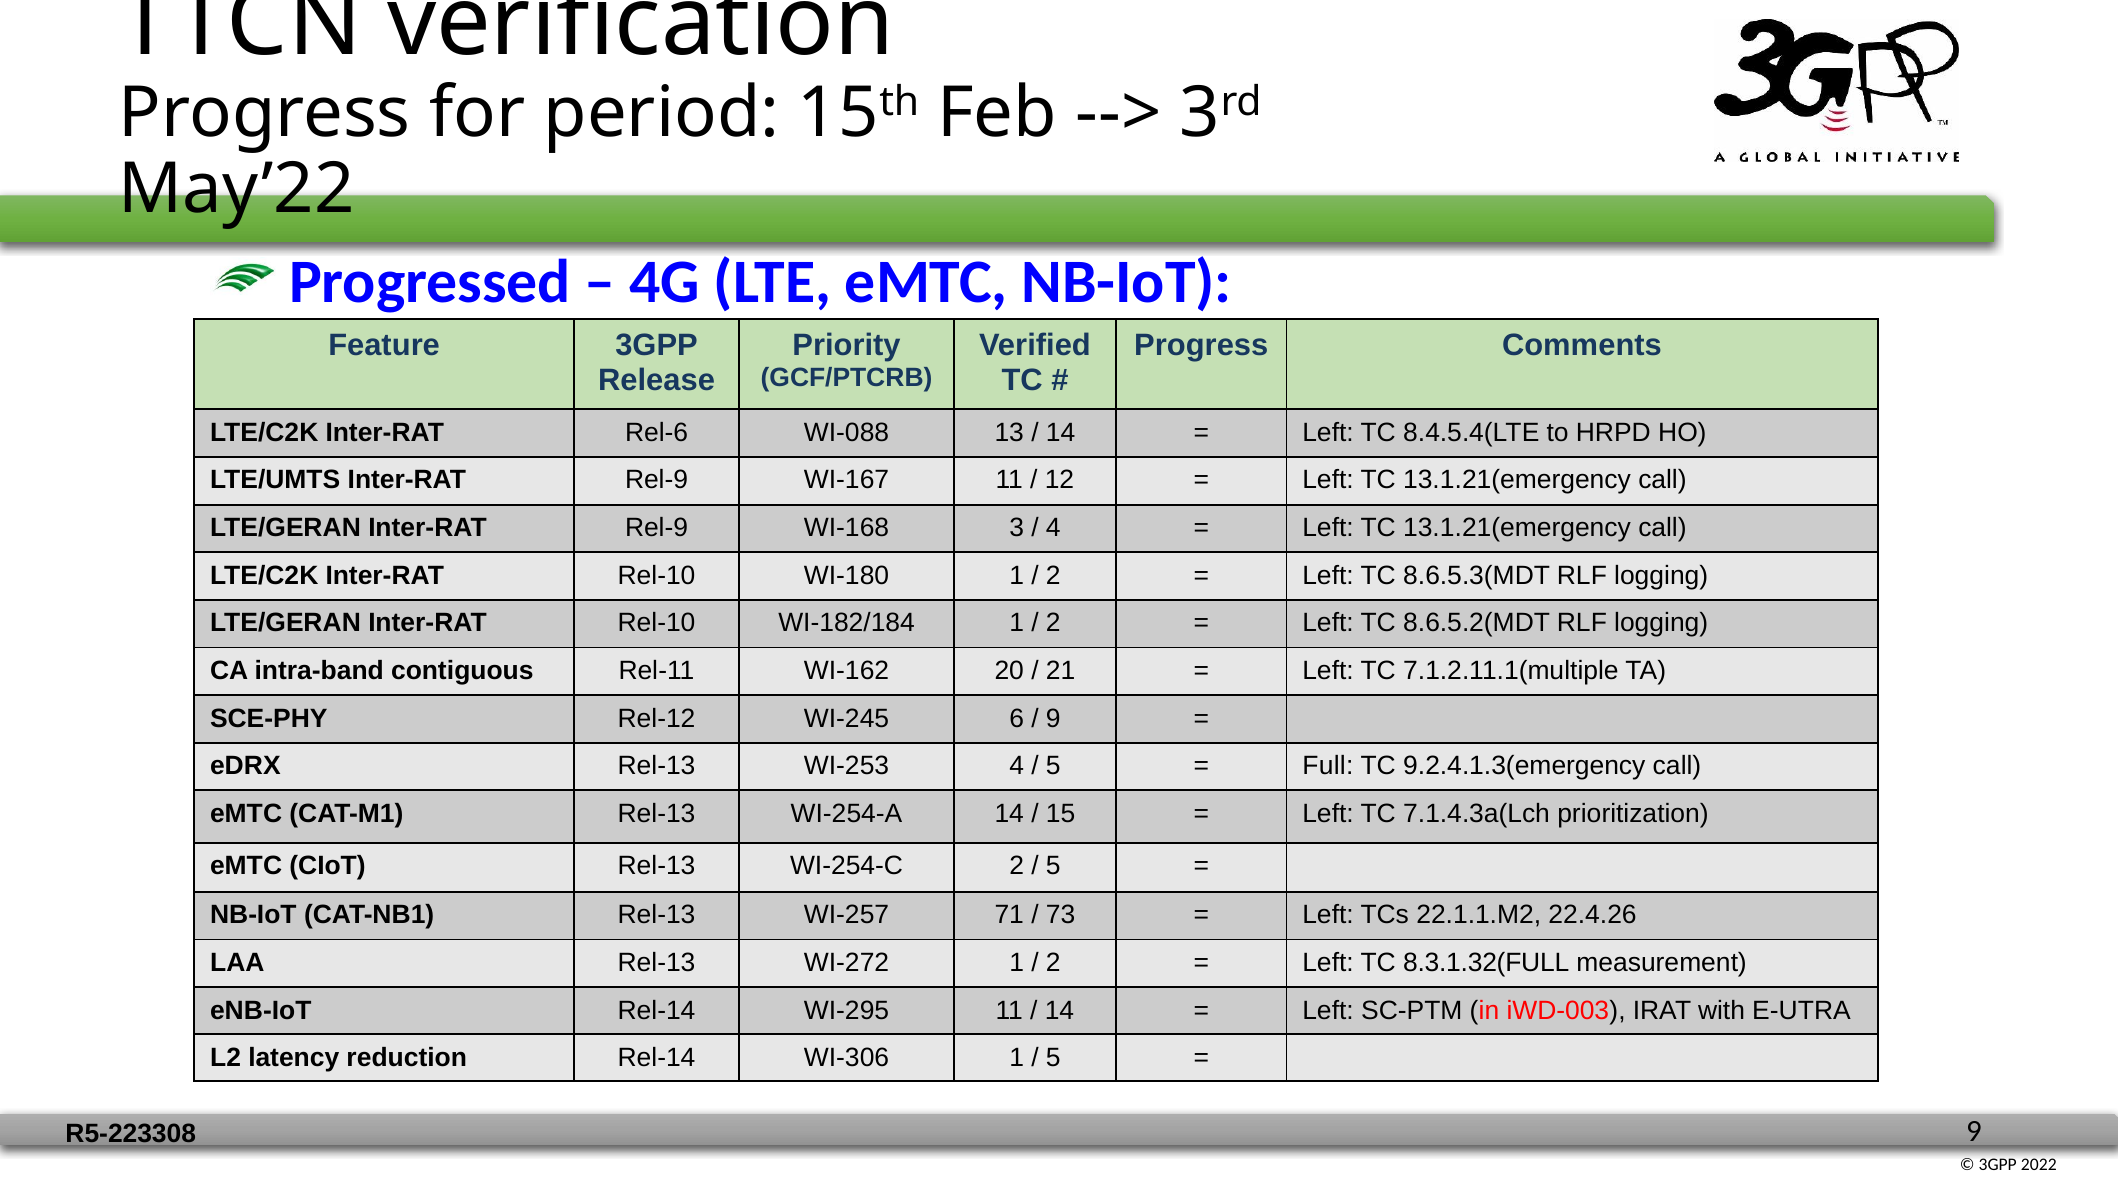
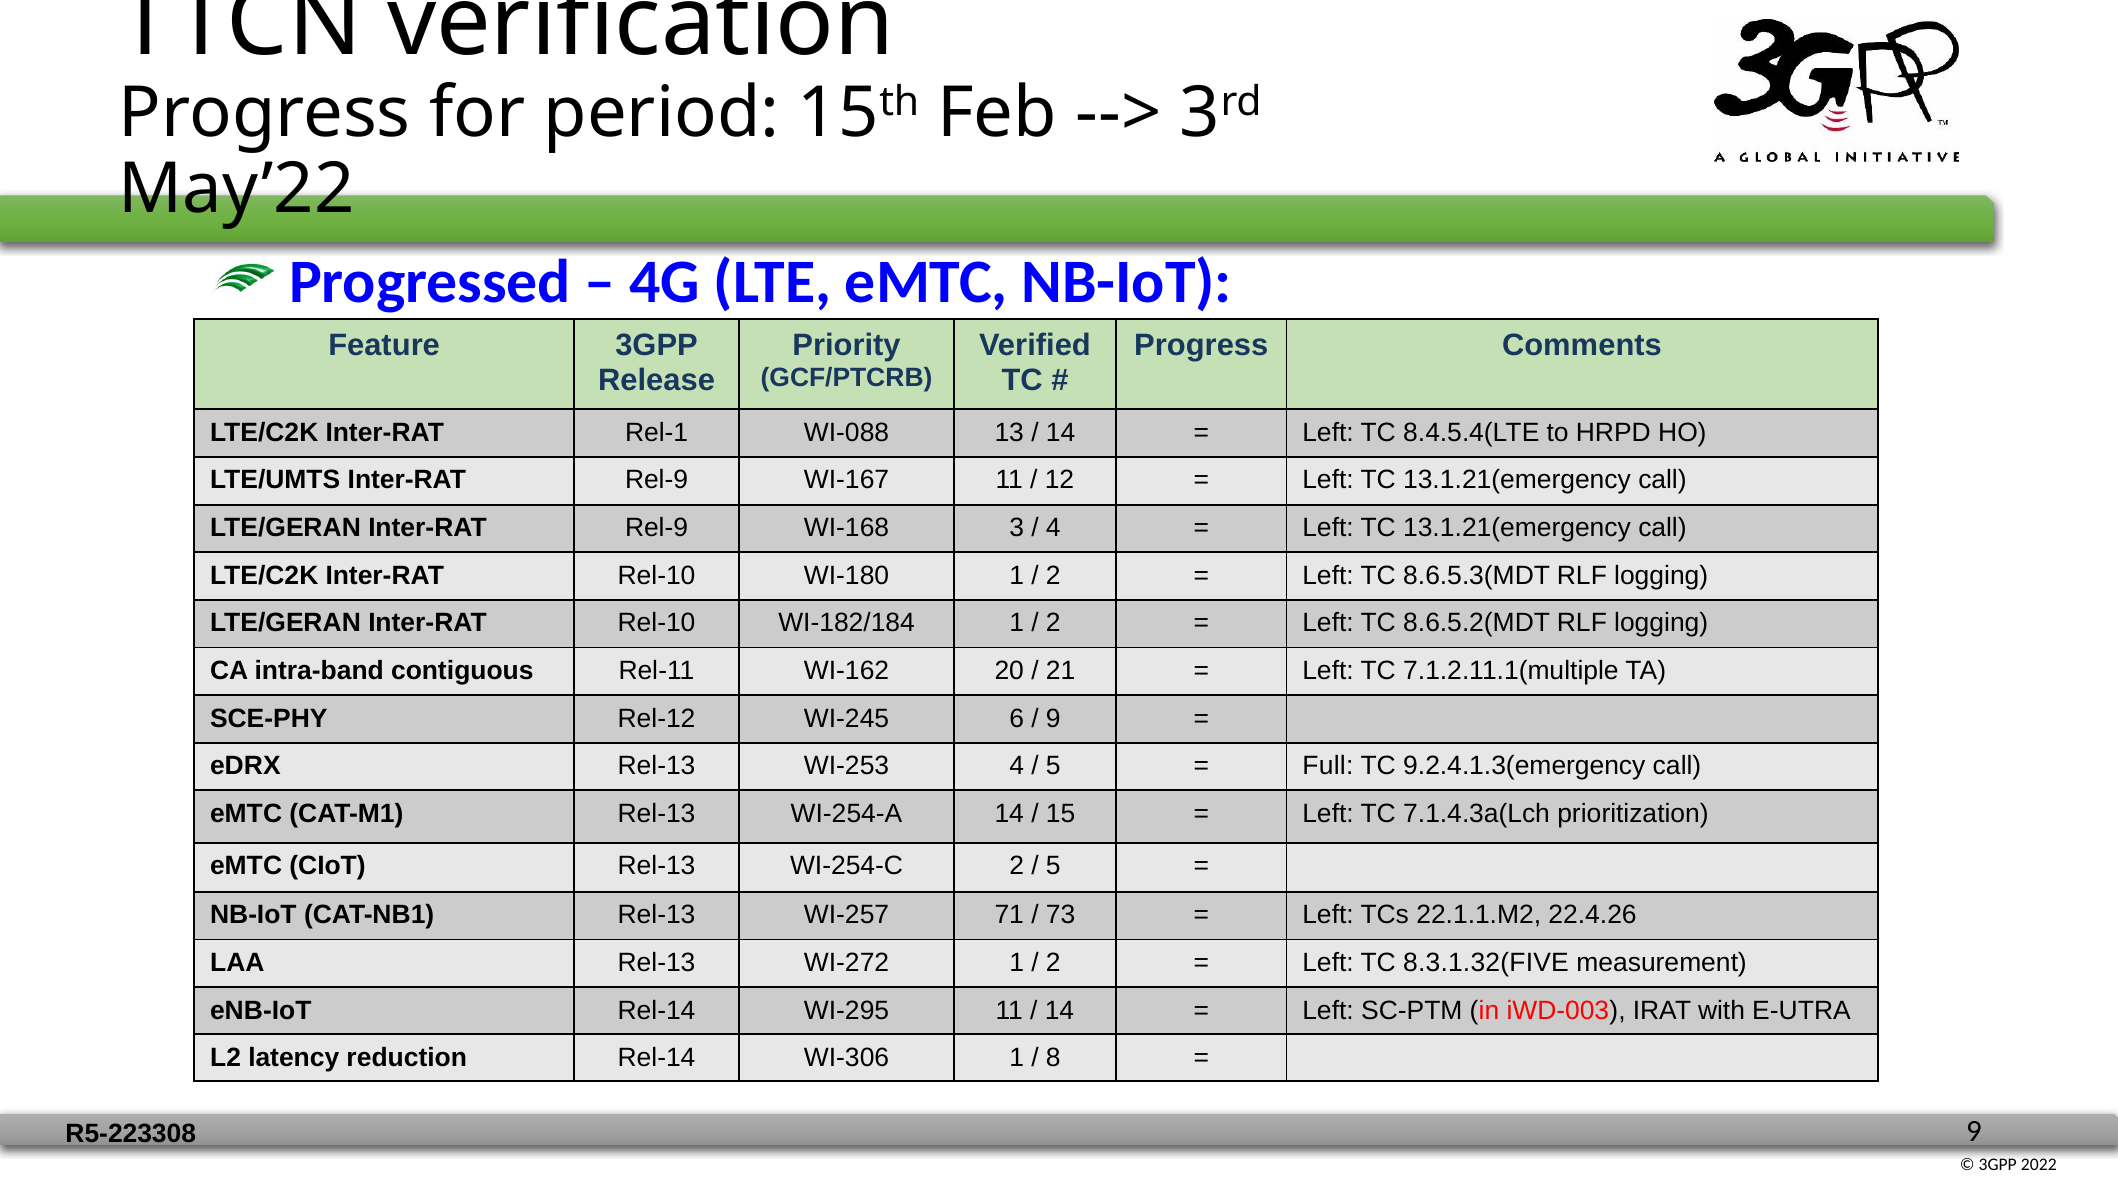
Rel-6: Rel-6 -> Rel-1 (657, 433)
8.3.1.32(FULL: 8.3.1.32(FULL -> 8.3.1.32(FIVE (1486, 963)
5: 5 -> 8 (1053, 1058)
